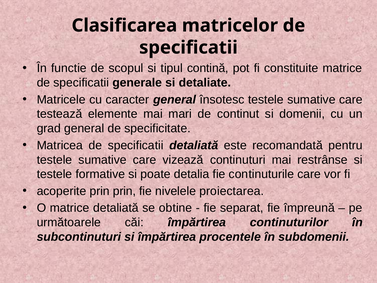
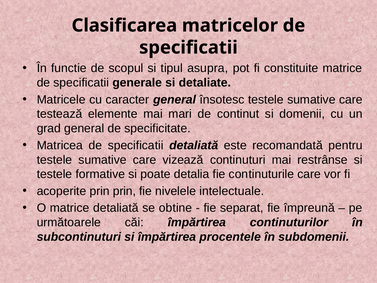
contină: contină -> asupra (208, 68)
proiectarea: proiectarea -> intelectuale (232, 191)
